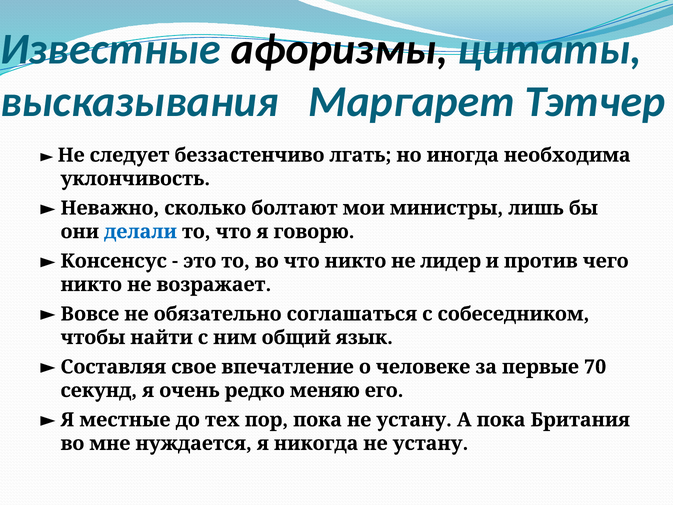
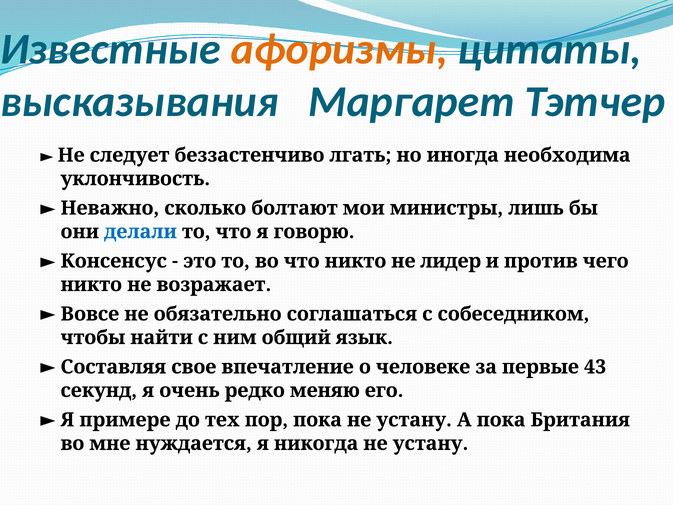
афоризмы colour: black -> orange (339, 49)
70: 70 -> 43 (595, 367)
местные: местные -> примере (125, 420)
